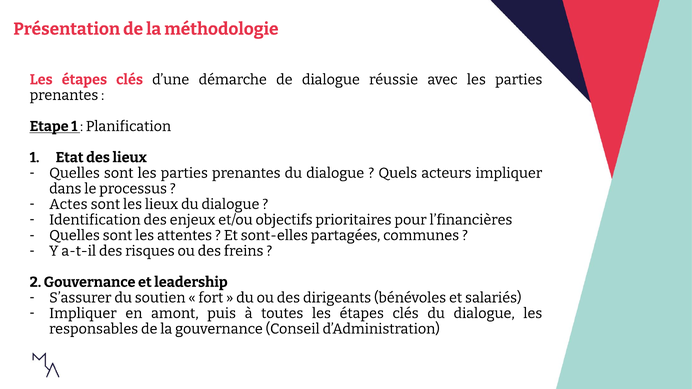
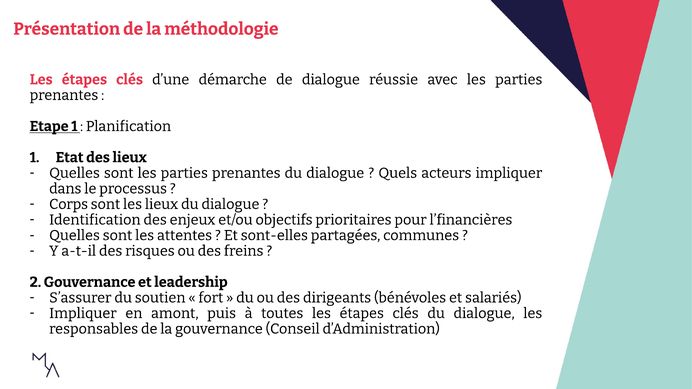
Actes: Actes -> Corps (69, 204)
